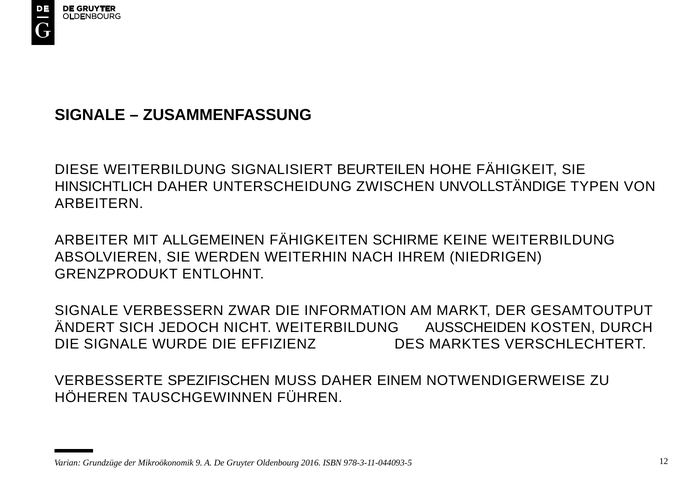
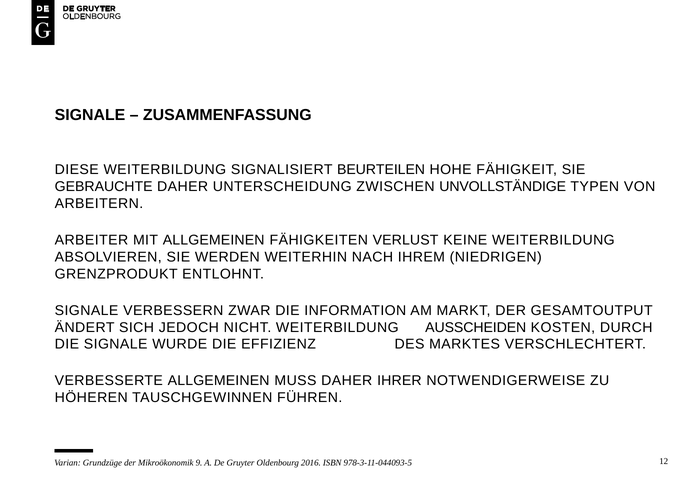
HINSICHTLICH: HINSICHTLICH -> GEBRAUCHTE (104, 187)
SCHIRME: SCHIRME -> VERLUST (406, 240)
VERBESSERTE SPEZIFISCHEN: SPEZIFISCHEN -> ALLGEMEINEN (219, 381)
EINEM: EINEM -> IHRER (399, 381)
